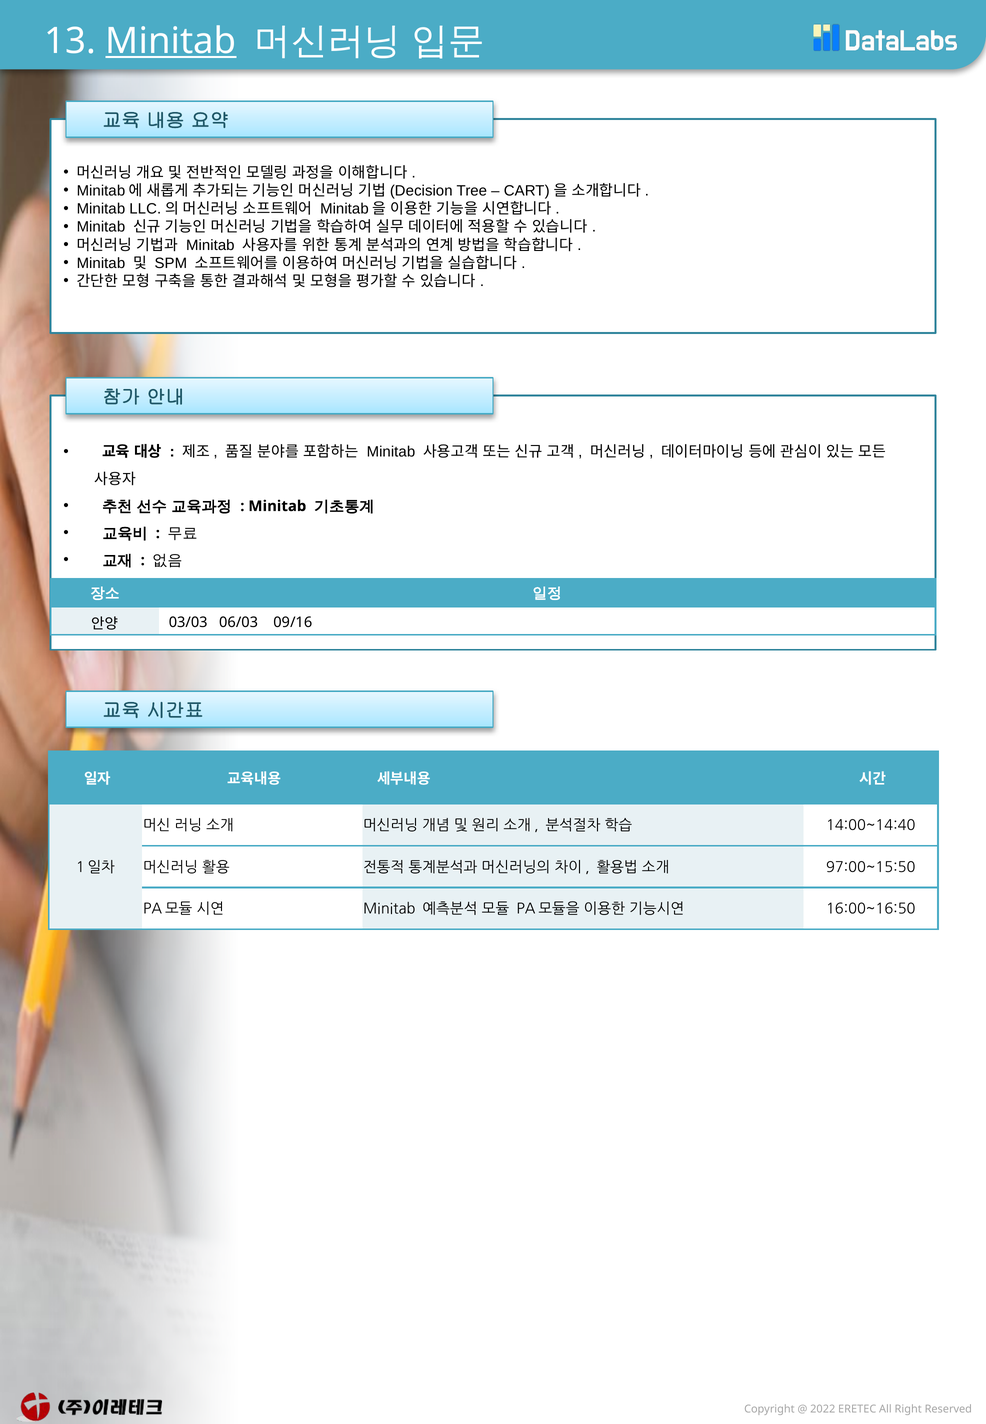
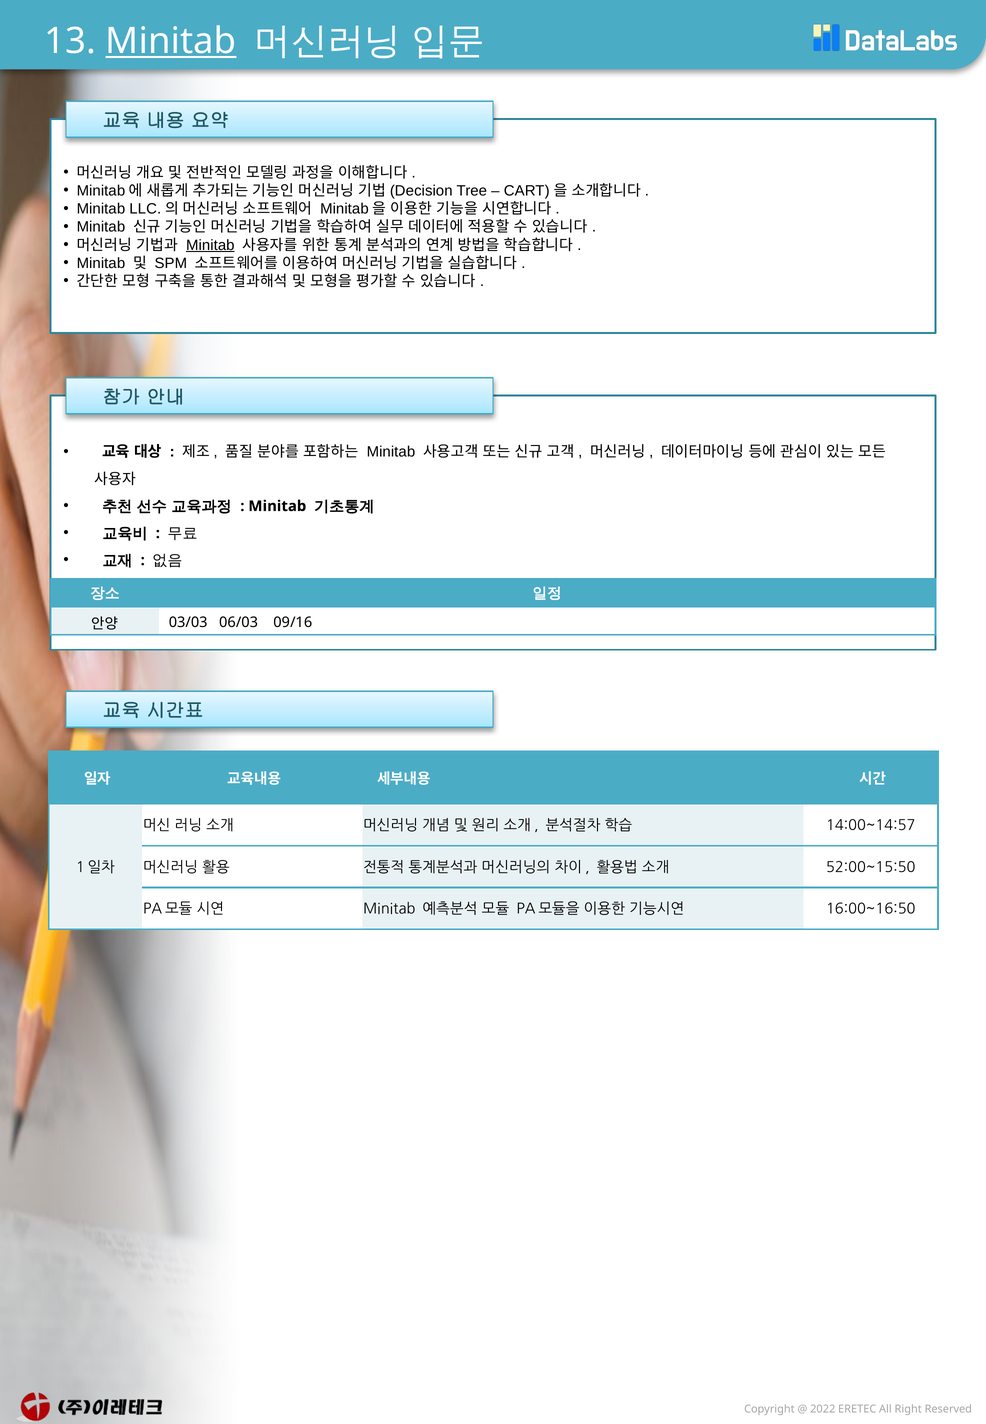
Minitab underline: none -> present (210, 245)
14:00~14:40: 14:00~14:40 -> 14:00~14:57 (871, 826)
97:00~15:50: 97:00~15:50 -> 52:00~15:50 (871, 867)
